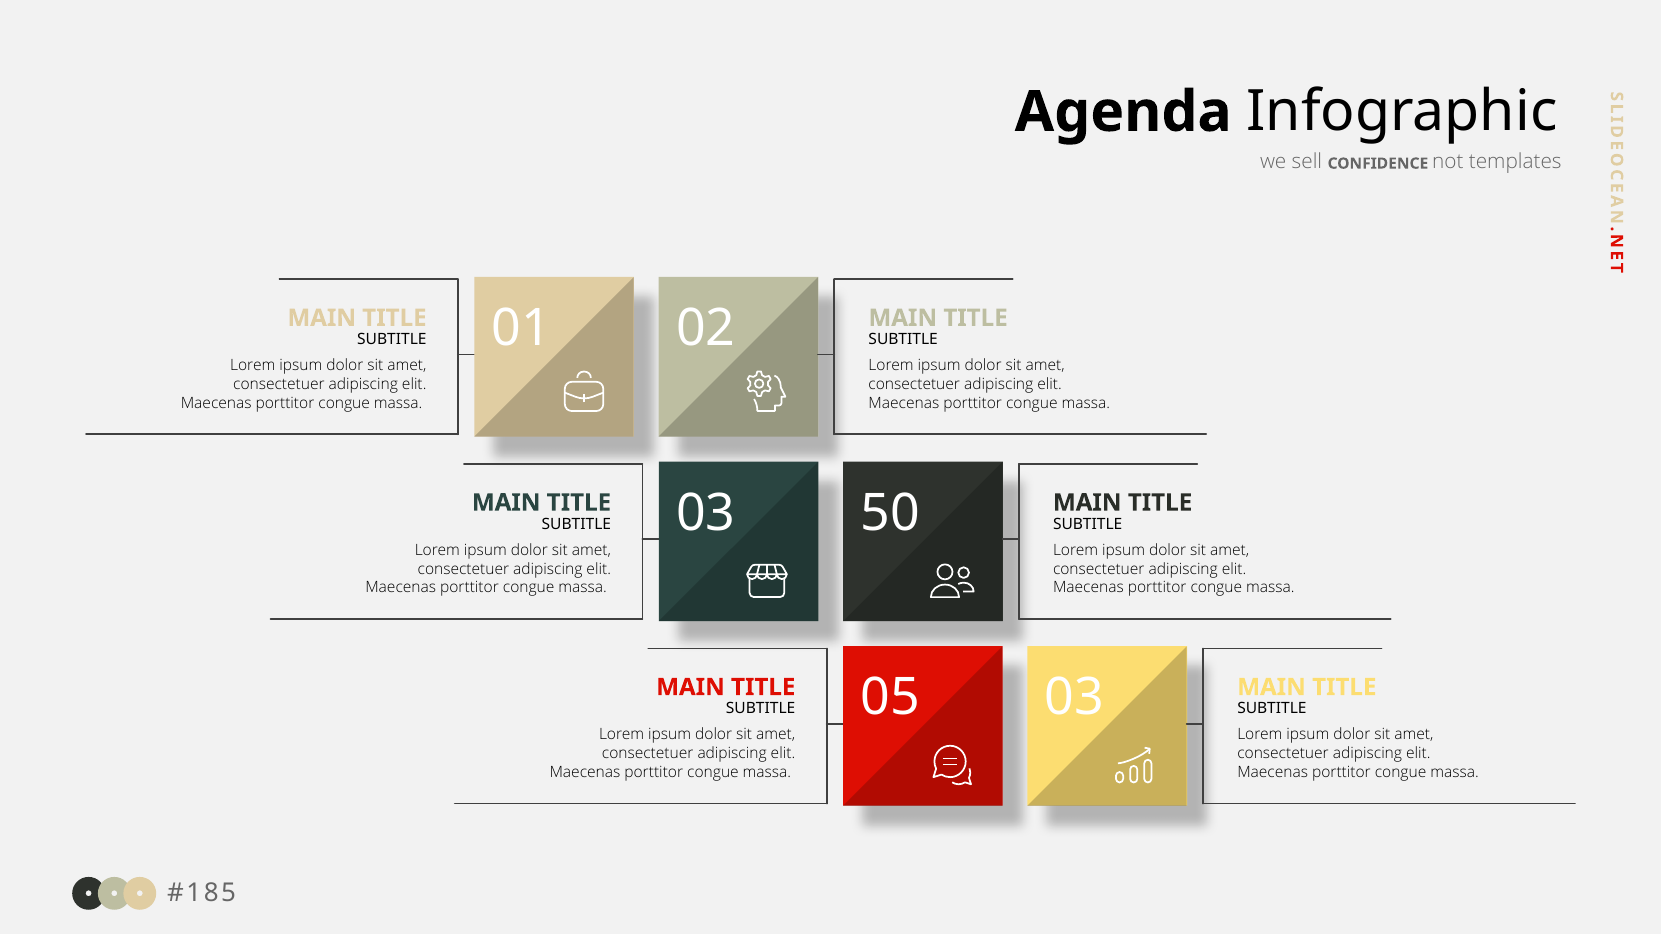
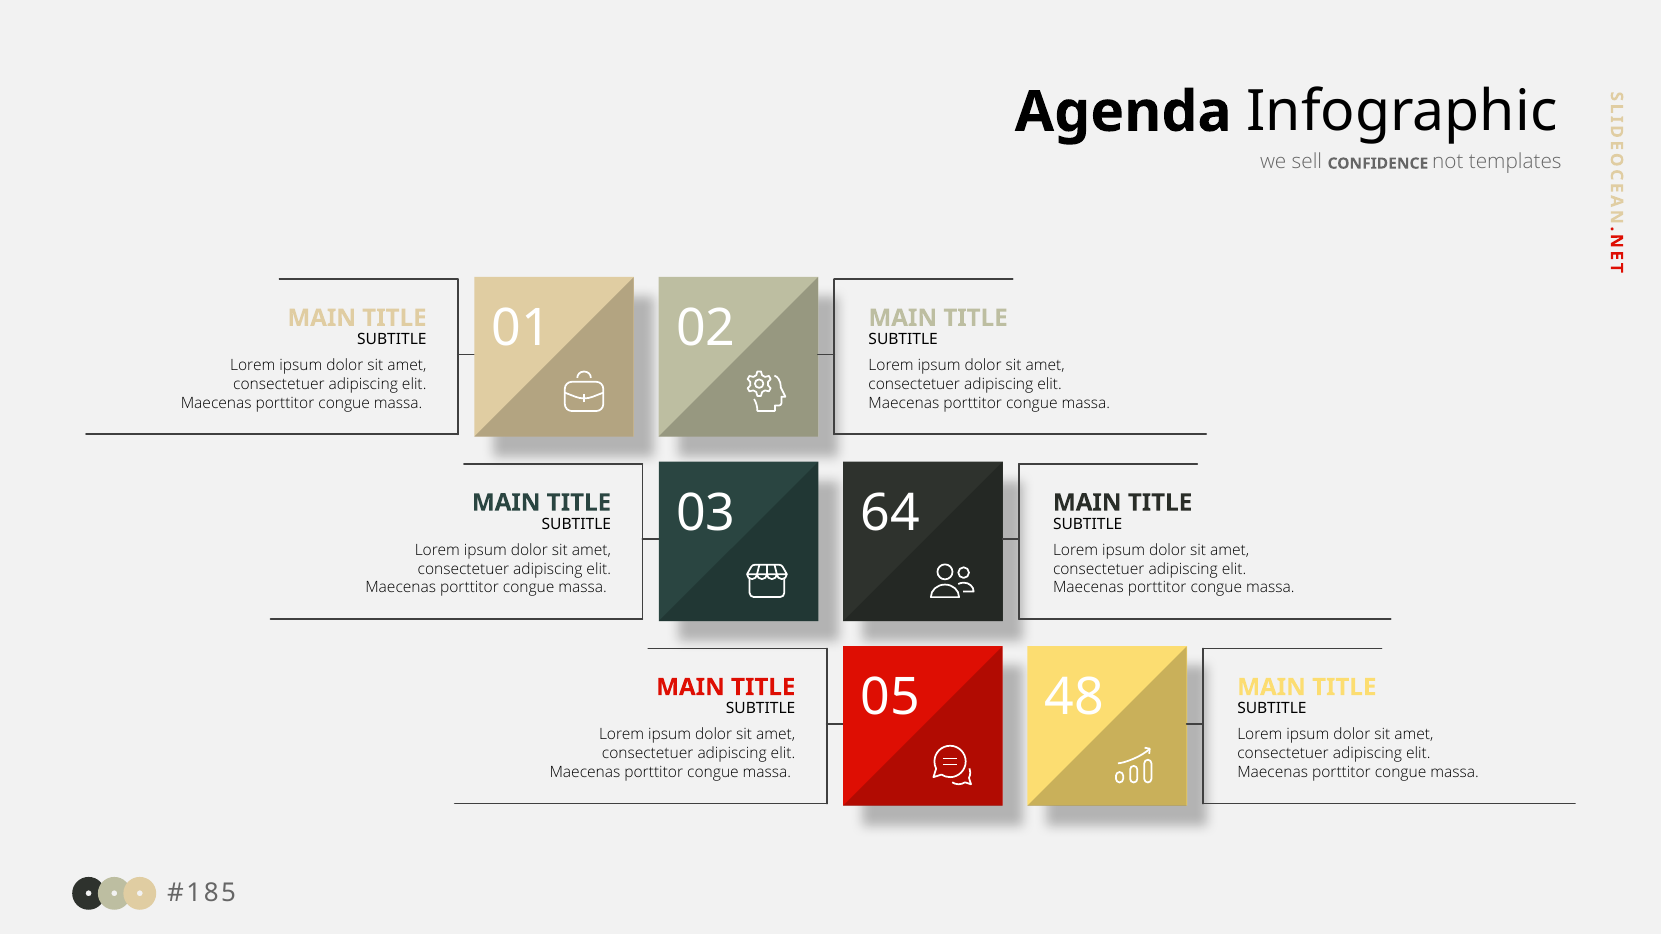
50: 50 -> 64 (890, 513)
05 03: 03 -> 48 (1075, 698)
